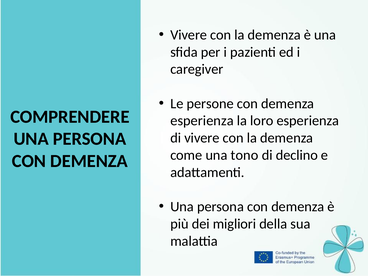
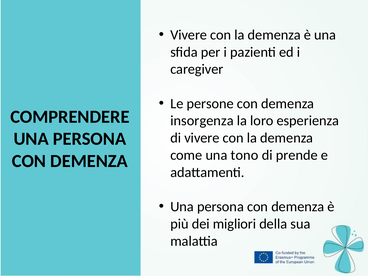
esperienza: esperienza -> insorgenza (202, 121)
declino: declino -> prende (297, 155)
